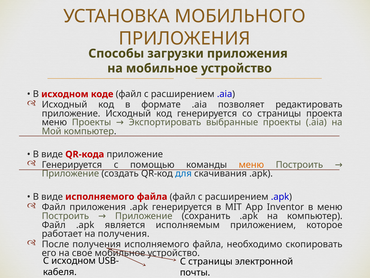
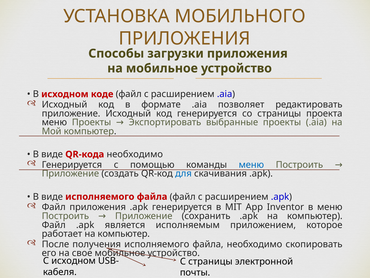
QR-кода приложение: приложение -> необходимо (135, 154)
меню colour: orange -> blue (251, 164)
работает на получения: получения -> компьютер (124, 233)
